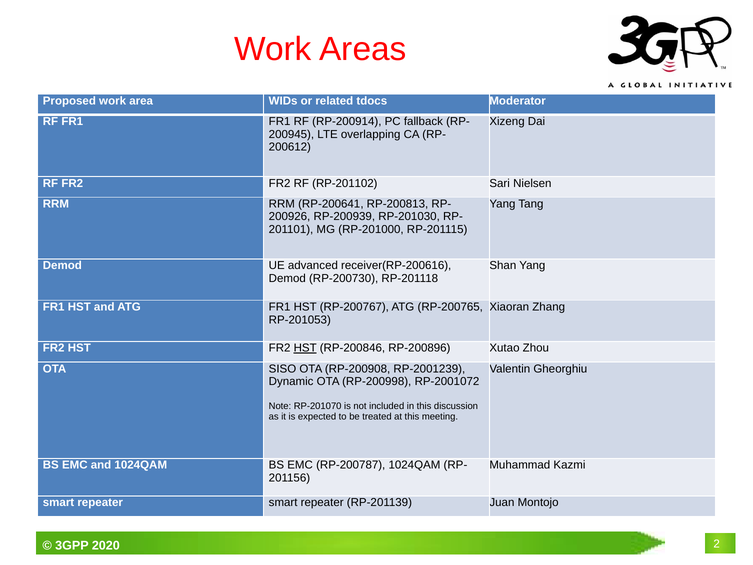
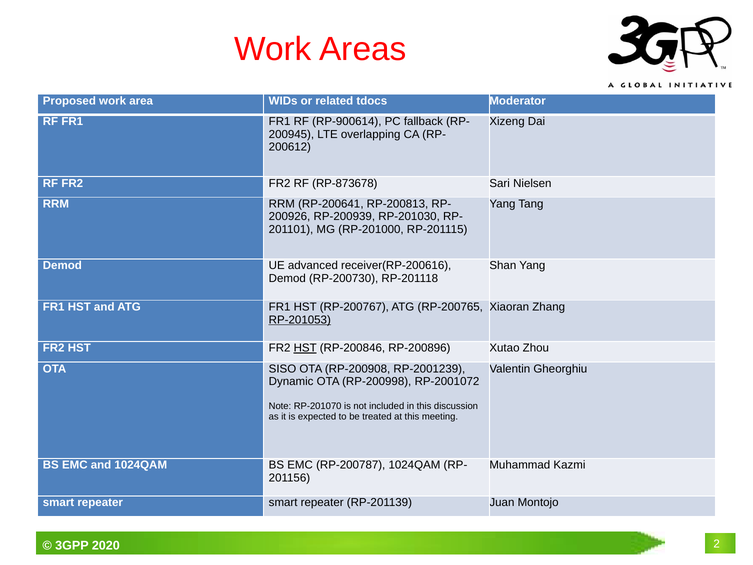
RP-200914: RP-200914 -> RP-900614 (347, 121)
RP-201102: RP-201102 -> RP-873678 (345, 183)
RP-201053 underline: none -> present (300, 320)
